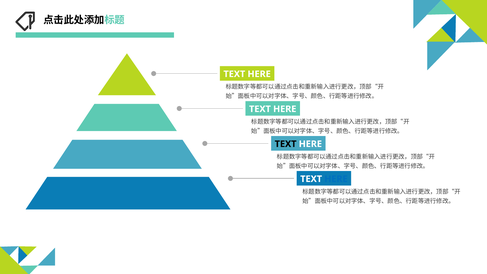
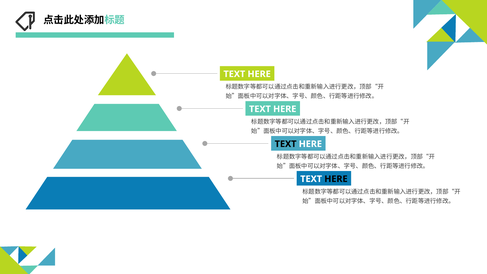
HERE colour: blue -> black (336, 179)
